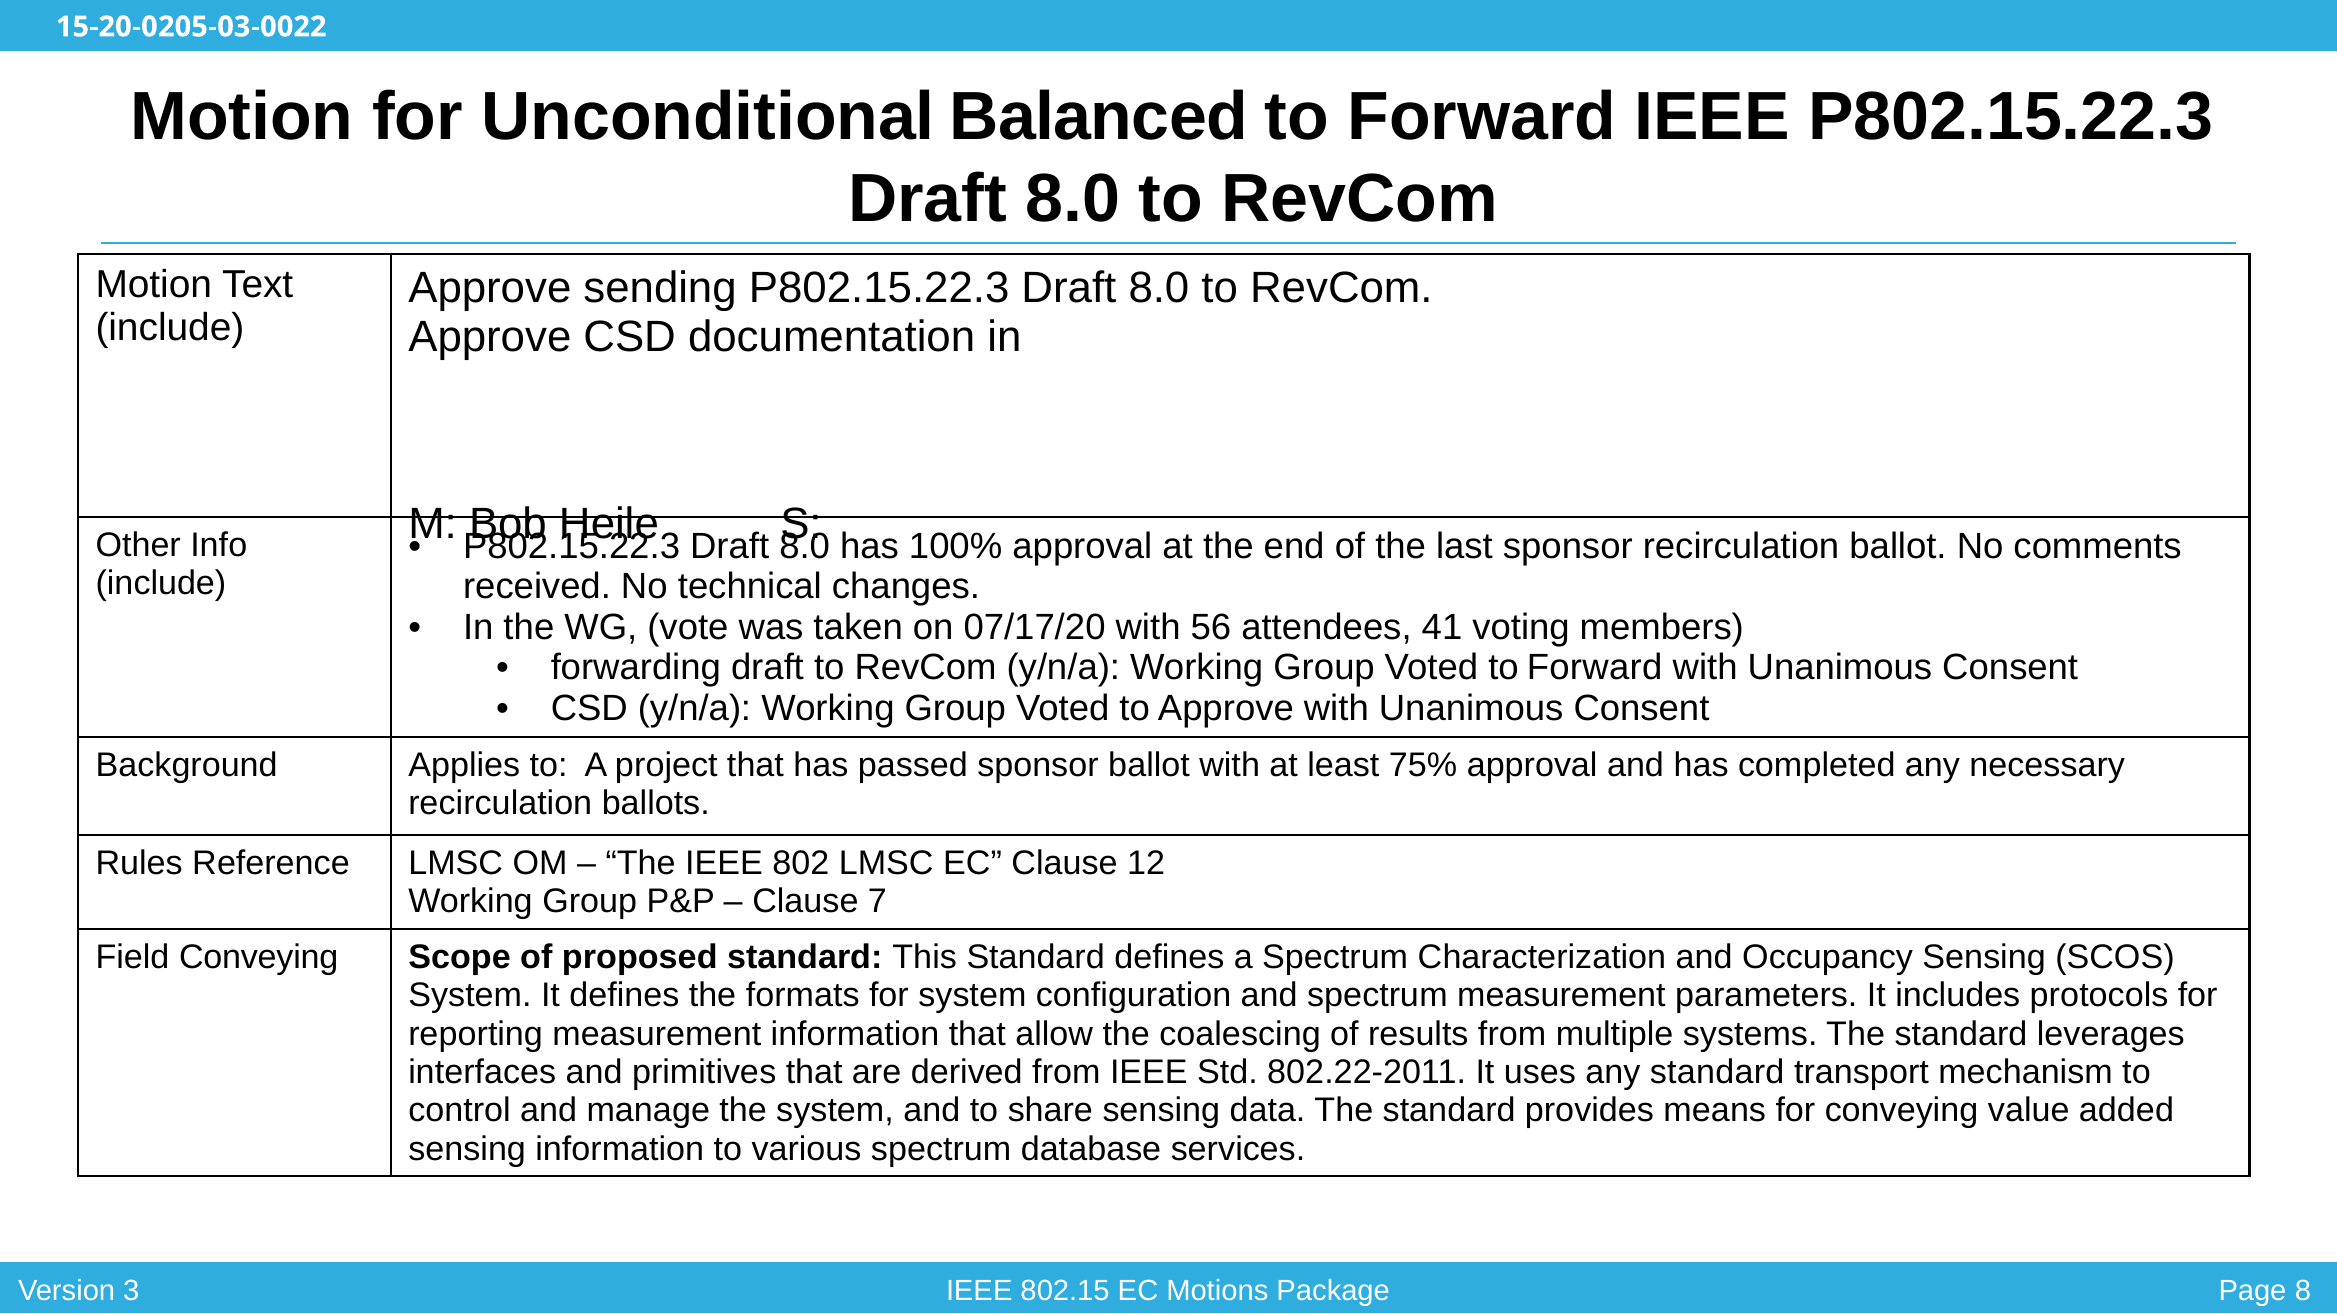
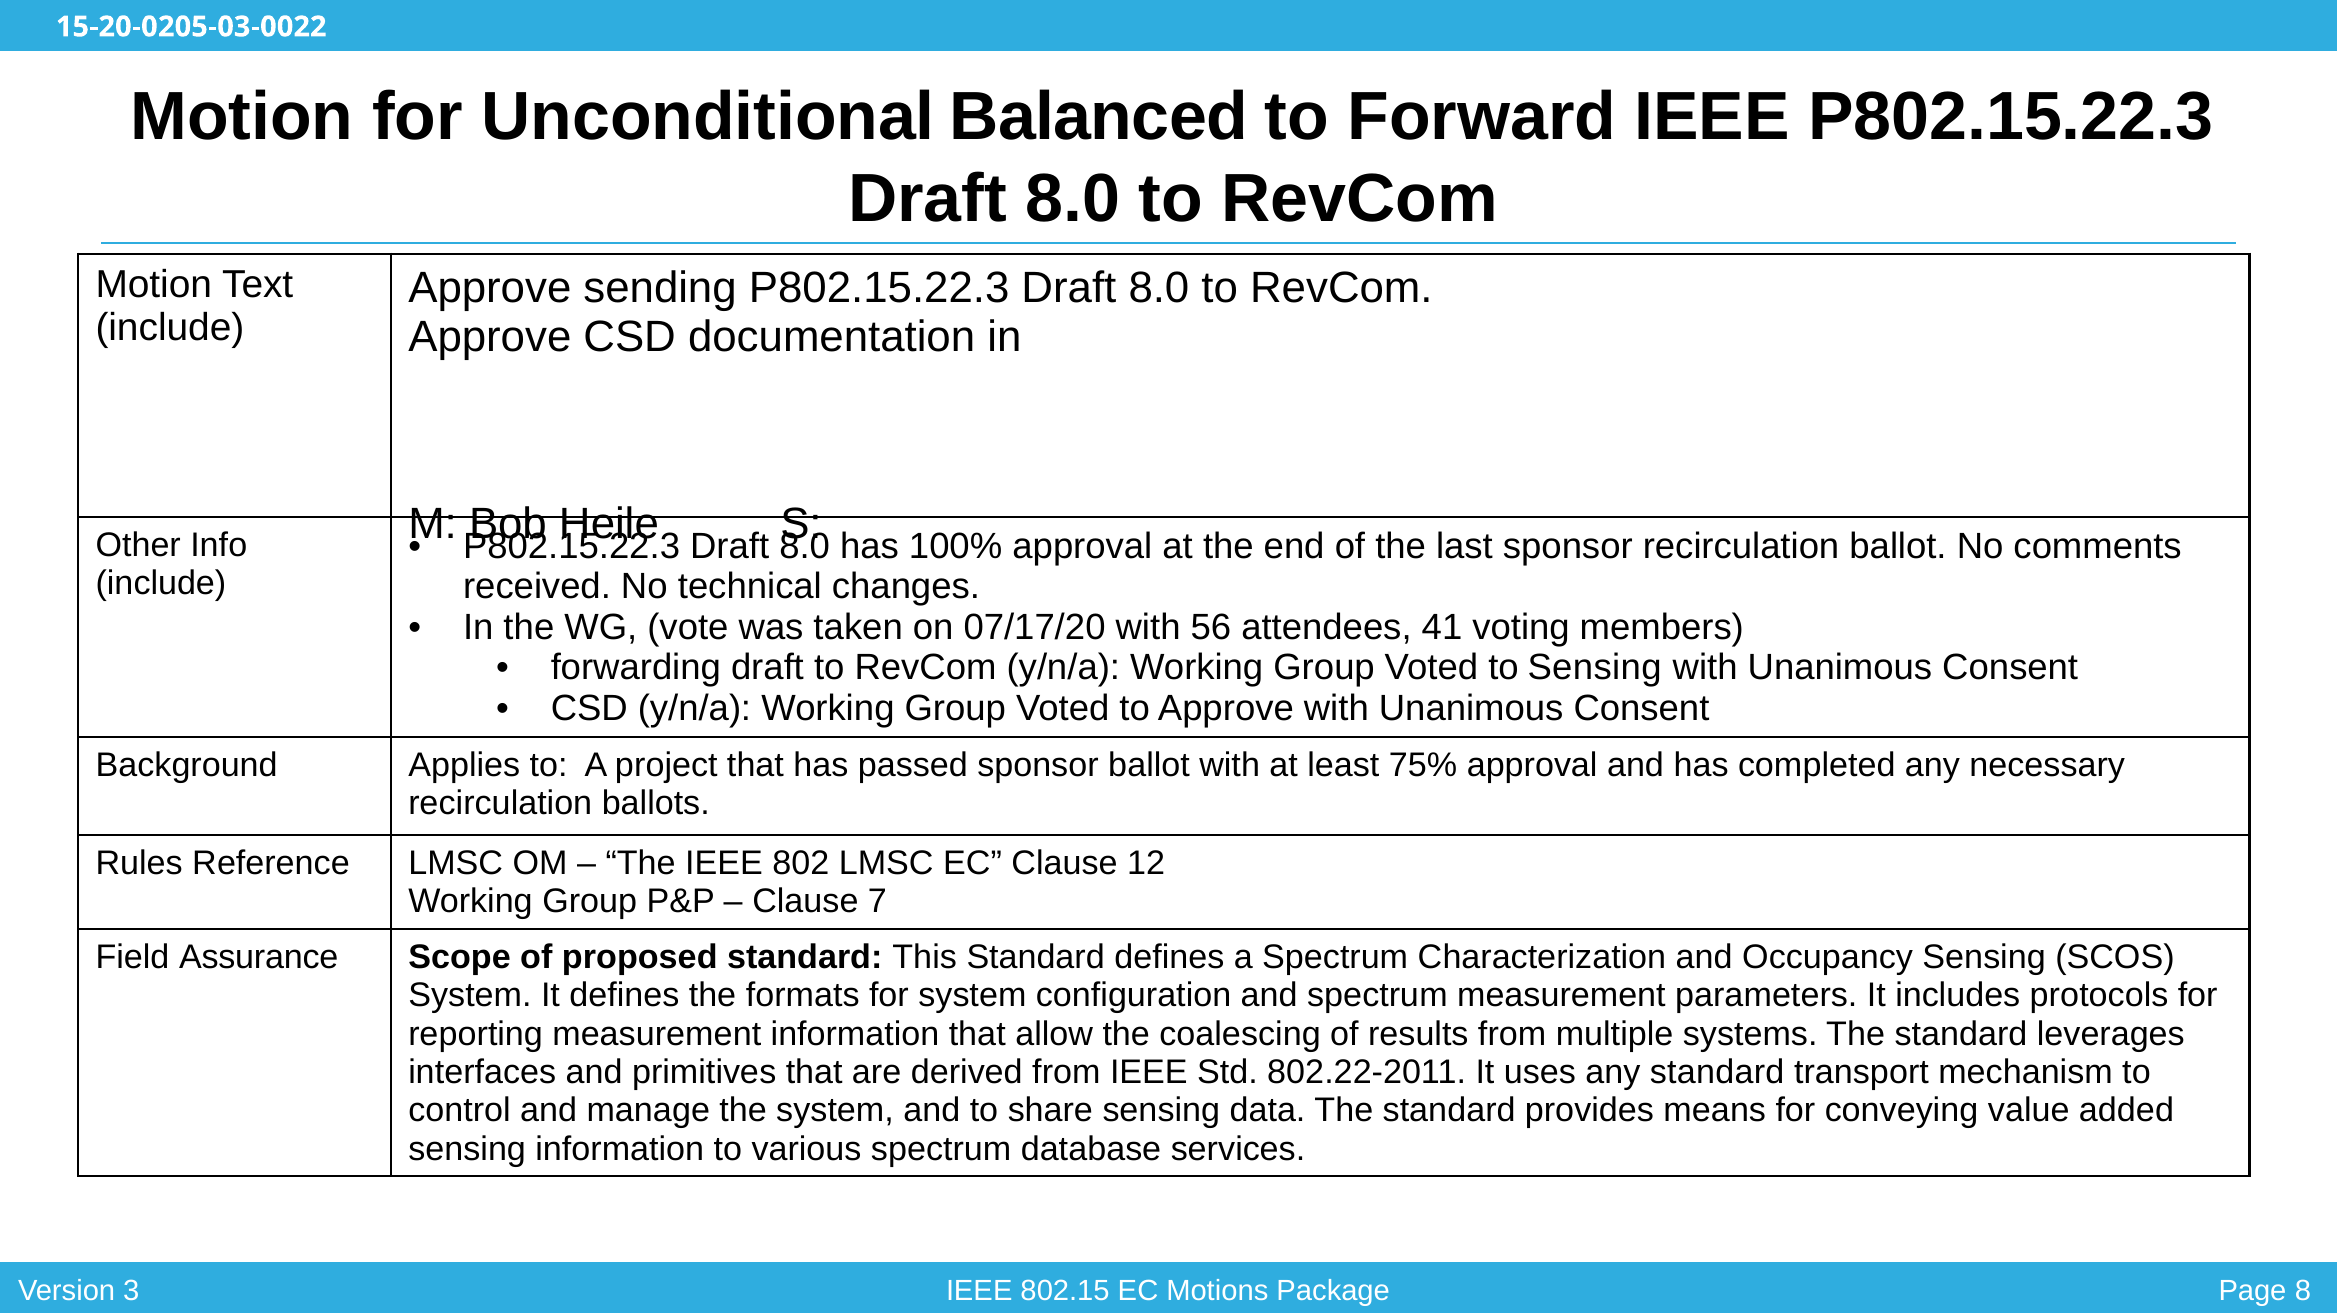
Voted to Forward: Forward -> Sensing (1595, 668)
Field Conveying: Conveying -> Assurance (259, 958)
